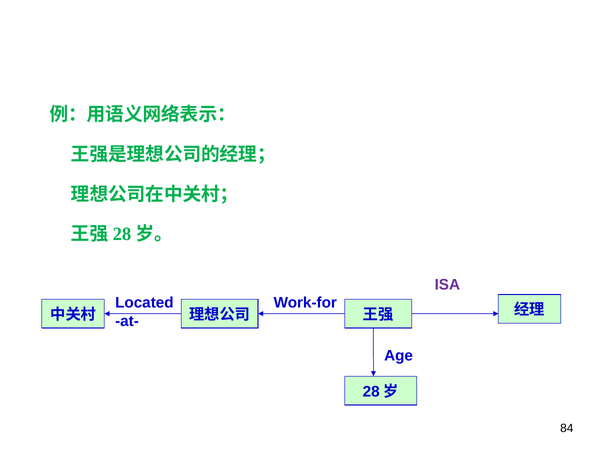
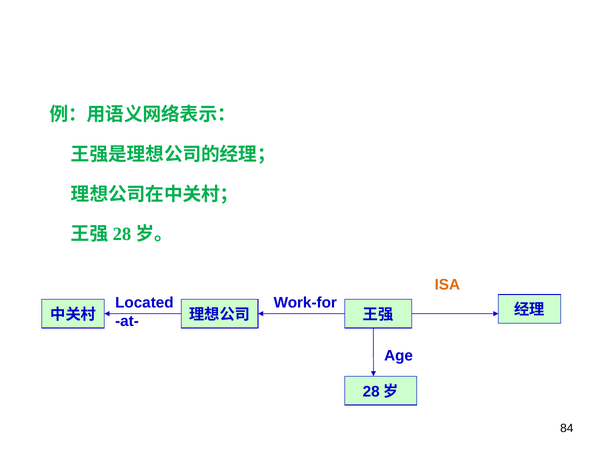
ISA colour: purple -> orange (447, 284)
